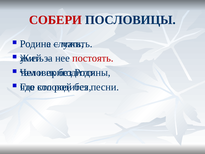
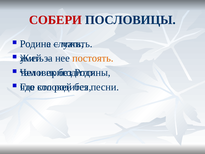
постоять colour: red -> orange (93, 58)
